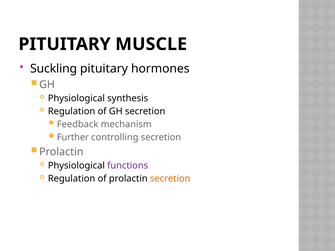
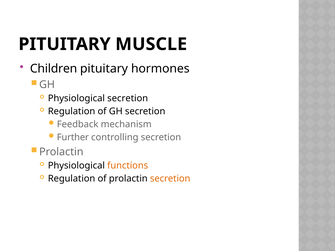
Suckling: Suckling -> Children (54, 69)
Physiological synthesis: synthesis -> secretion (128, 98)
functions colour: purple -> orange (128, 166)
